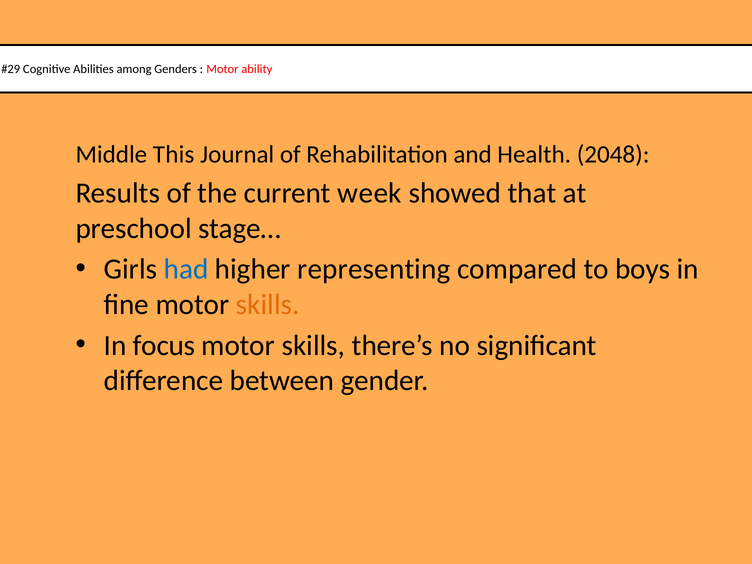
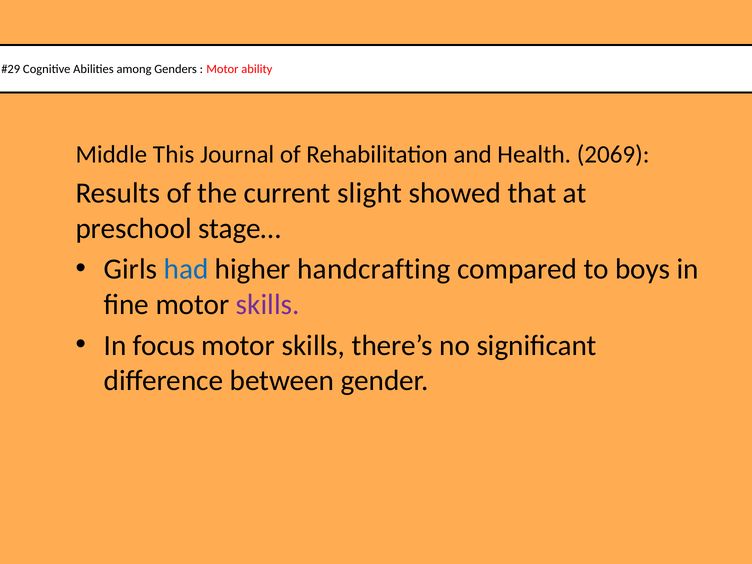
2048: 2048 -> 2069 (613, 155)
week: week -> slight (370, 193)
representing: representing -> handcrafting (374, 269)
skills colour: orange -> purple (268, 304)
